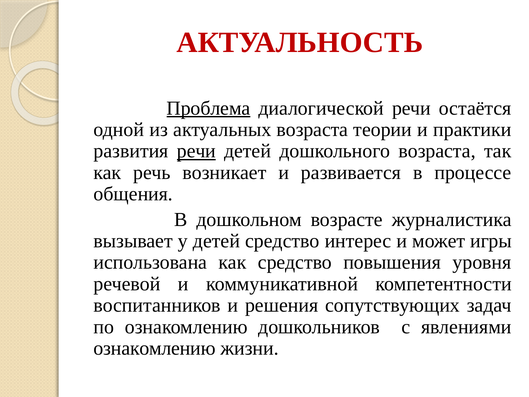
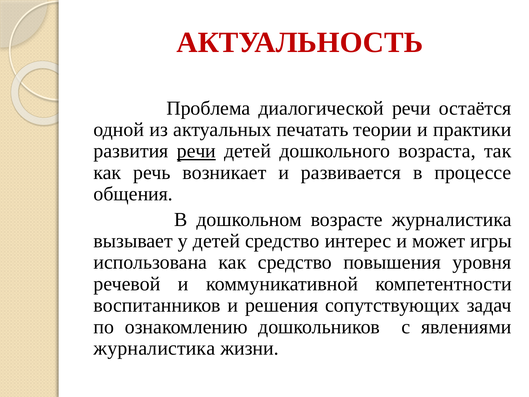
Проблема underline: present -> none (208, 108)
актуальных возраста: возраста -> печатать (312, 130)
ознакомлению: ознакомлению -> журналистика (154, 348)
